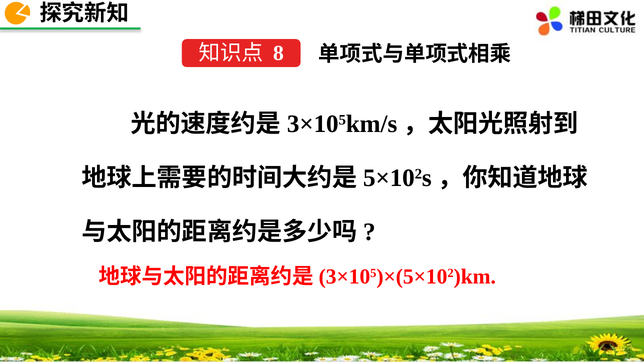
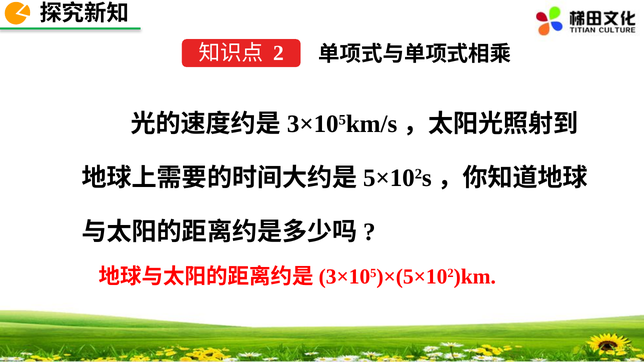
8: 8 -> 2 (278, 53)
